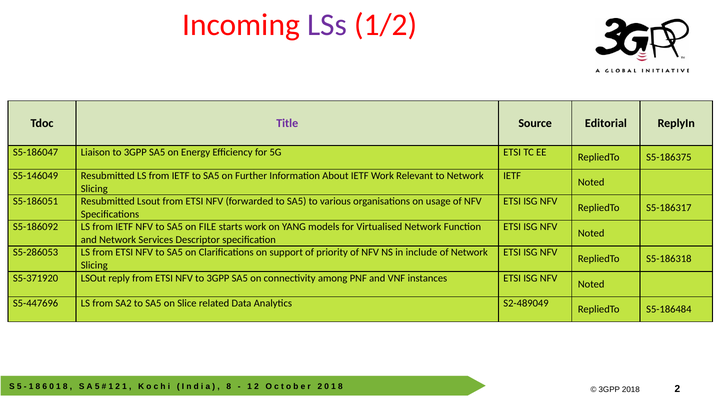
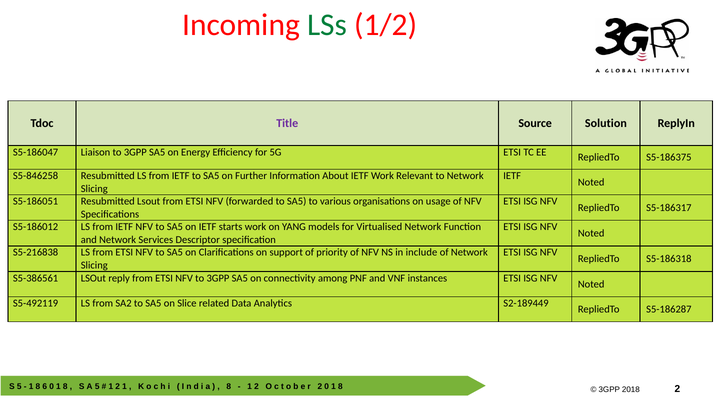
LSs colour: purple -> green (327, 25)
Editorial: Editorial -> Solution (606, 123)
S5-146049: S5-146049 -> S5-846258 (36, 176)
S5-186092: S5-186092 -> S5-186012 (36, 227)
on FILE: FILE -> IETF (208, 227)
S5-286053: S5-286053 -> S5-216838 (36, 252)
S5-371920: S5-371920 -> S5-386561 (36, 278)
S5-447696: S5-447696 -> S5-492119 (36, 303)
S2-489049: S2-489049 -> S2-189449 (526, 303)
S5-186484: S5-186484 -> S5-186287 (669, 309)
